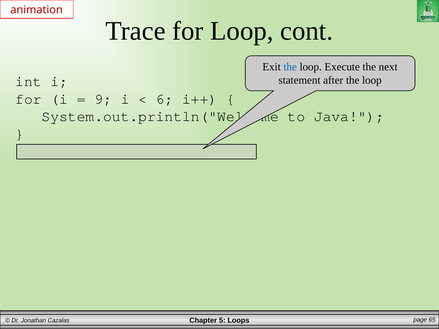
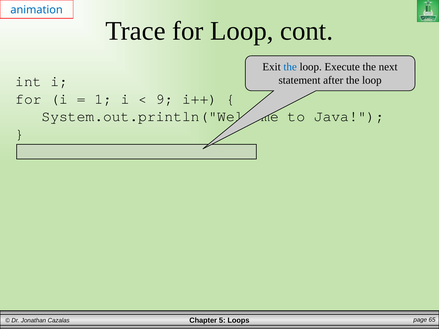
animation colour: red -> blue (37, 10)
9: 9 -> 1 (103, 99)
6: 6 -> 9 (165, 99)
